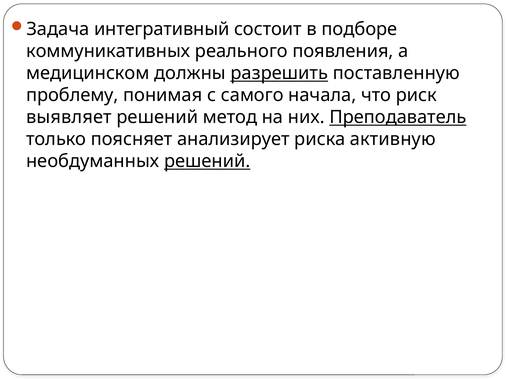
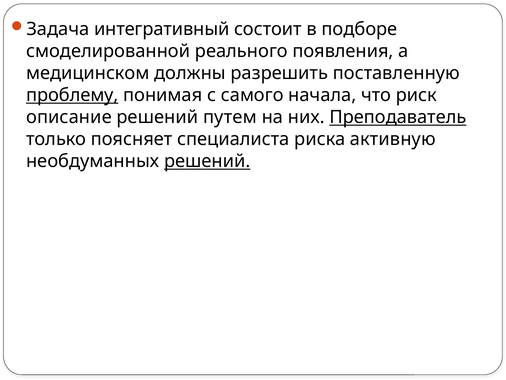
коммуникативных: коммуникативных -> смоделированной (108, 51)
разрешить underline: present -> none (279, 73)
проблему underline: none -> present (72, 95)
выявляет: выявляет -> описание (69, 117)
метод: метод -> путем (230, 117)
анализирует: анализирует -> специалиста (233, 139)
